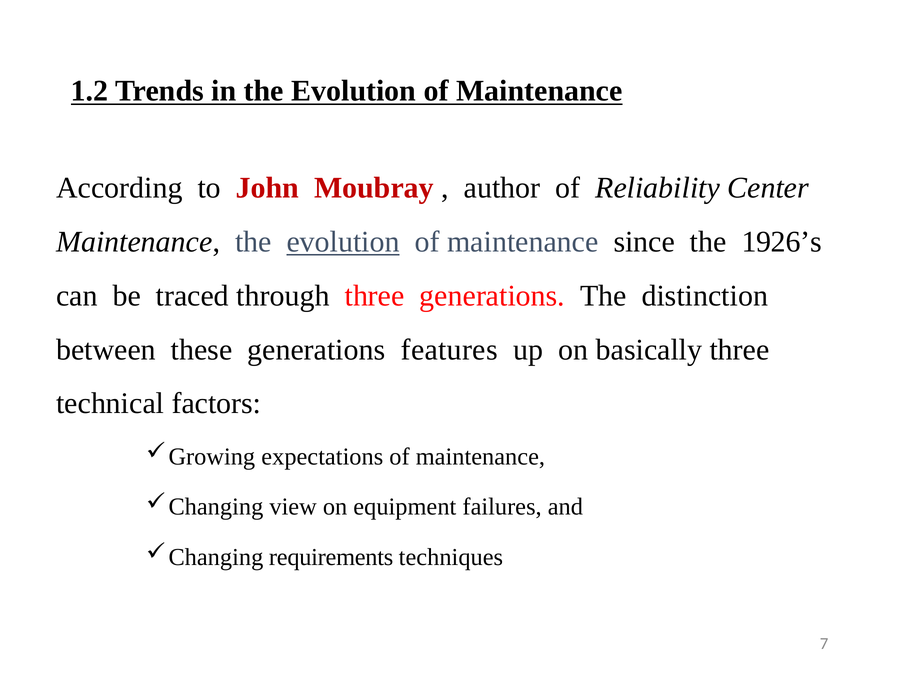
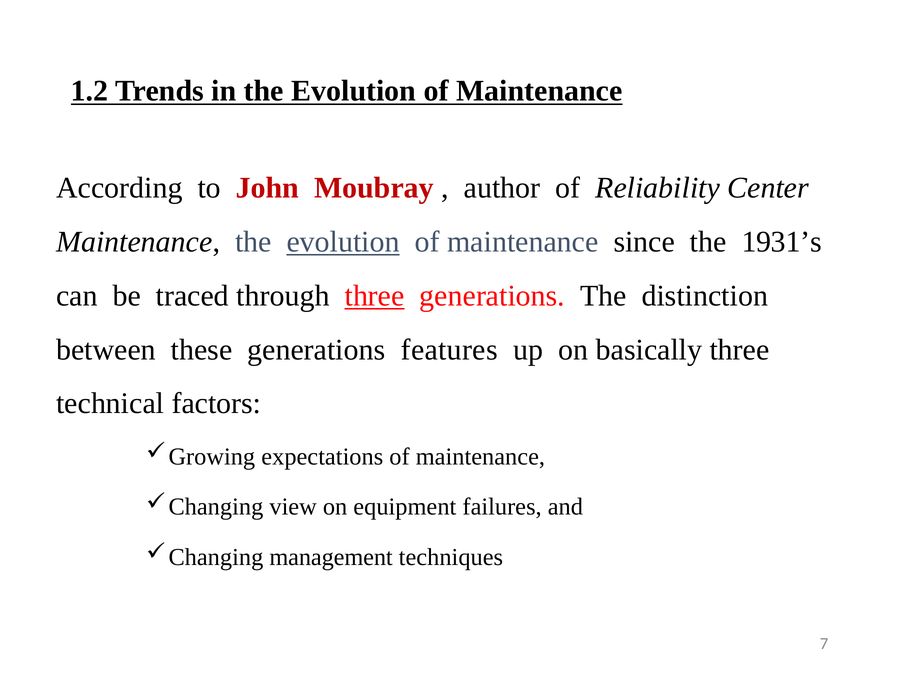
1926’s: 1926’s -> 1931’s (782, 242)
three underline: none -> present (375, 296)
requirements: requirements -> management (331, 557)
